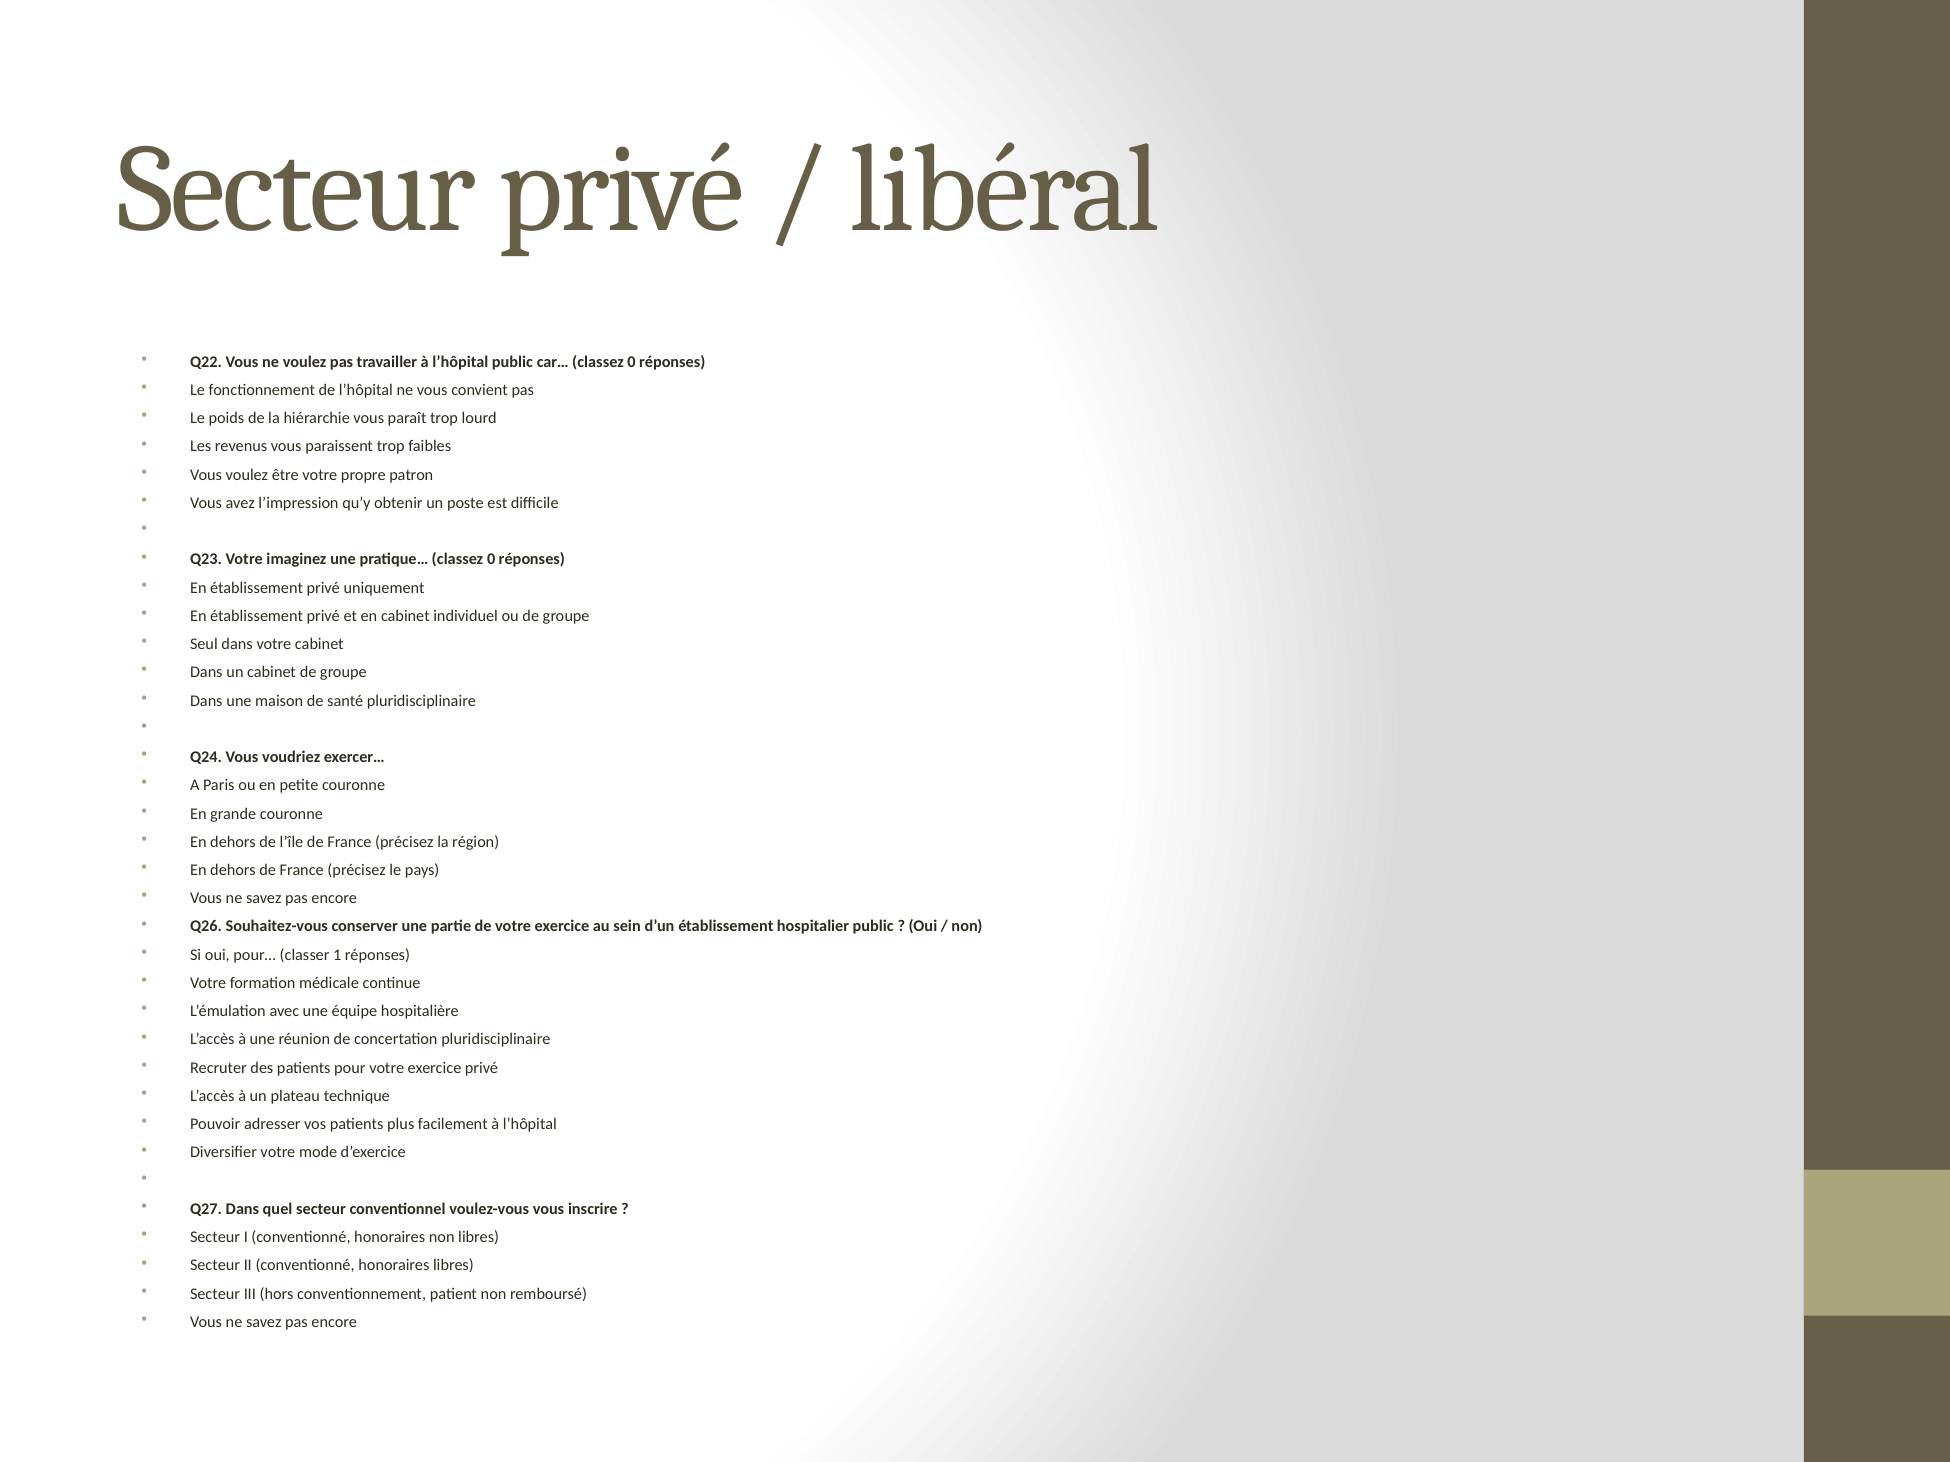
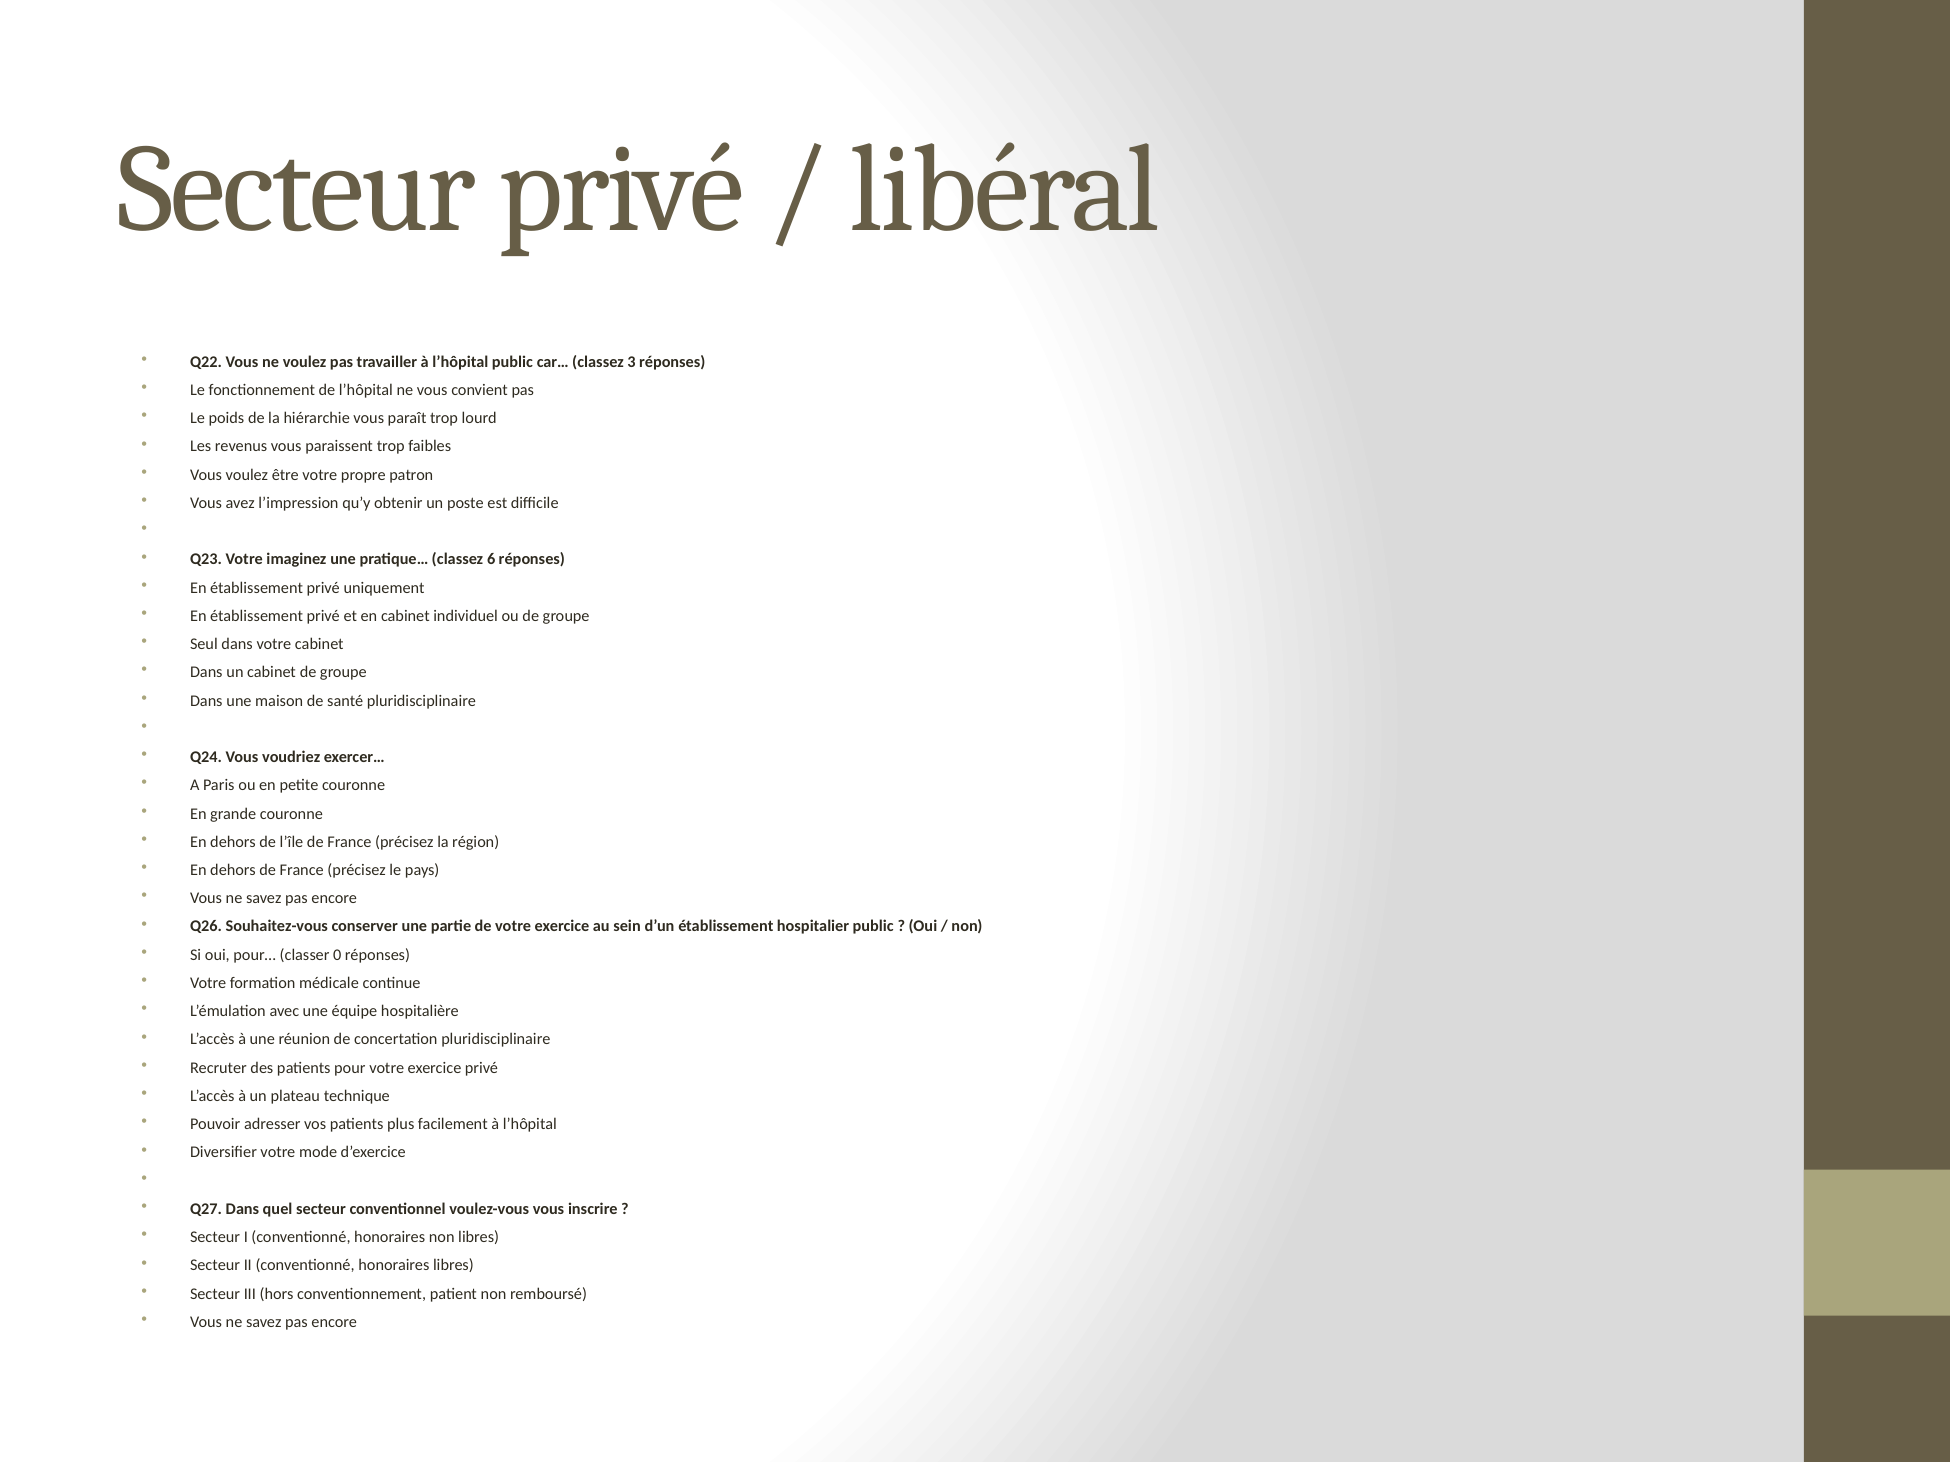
car… classez 0: 0 -> 3 (632, 362)
pratique… classez 0: 0 -> 6 (491, 560)
1: 1 -> 0 (337, 955)
